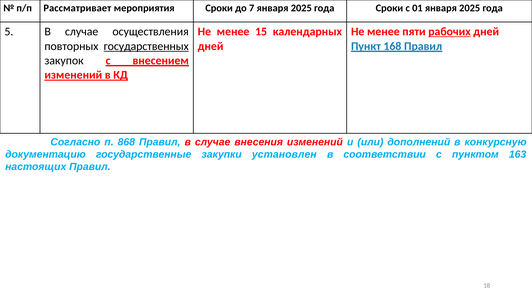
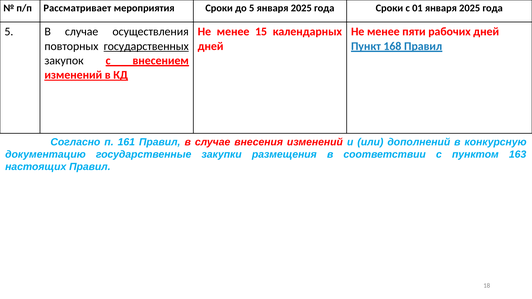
до 7: 7 -> 5 (252, 8)
рабочих underline: present -> none (449, 32)
868: 868 -> 161 (126, 142)
установлен: установлен -> размещения (284, 155)
